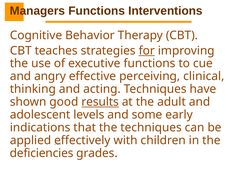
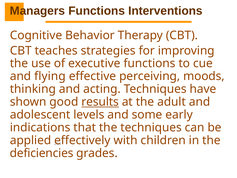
for underline: present -> none (147, 51)
angry: angry -> flying (50, 76)
clinical: clinical -> moods (204, 76)
